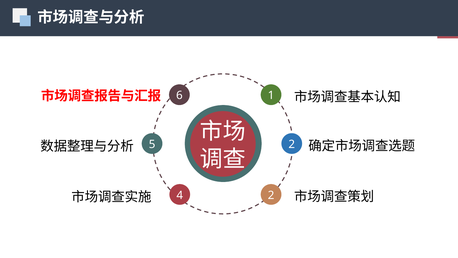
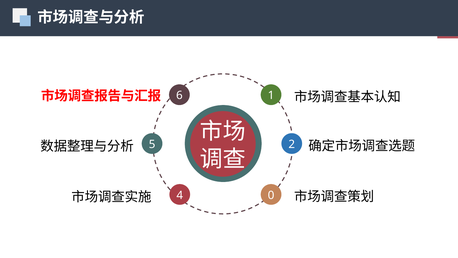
4 2: 2 -> 0 (271, 195)
